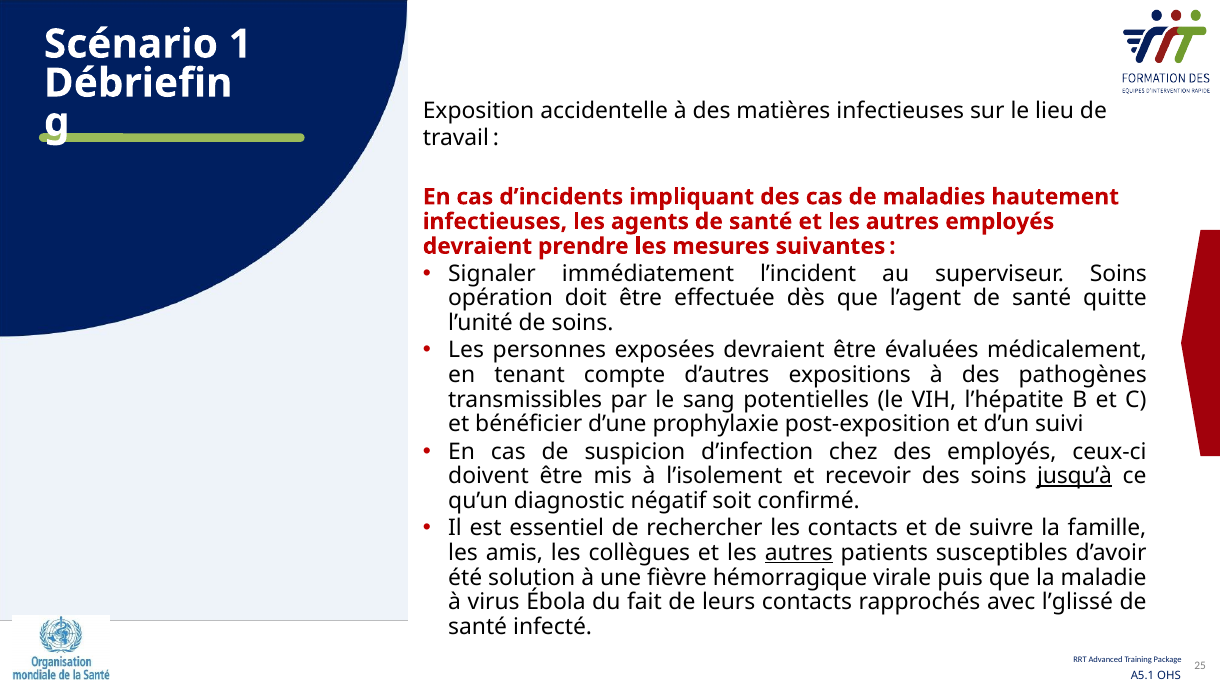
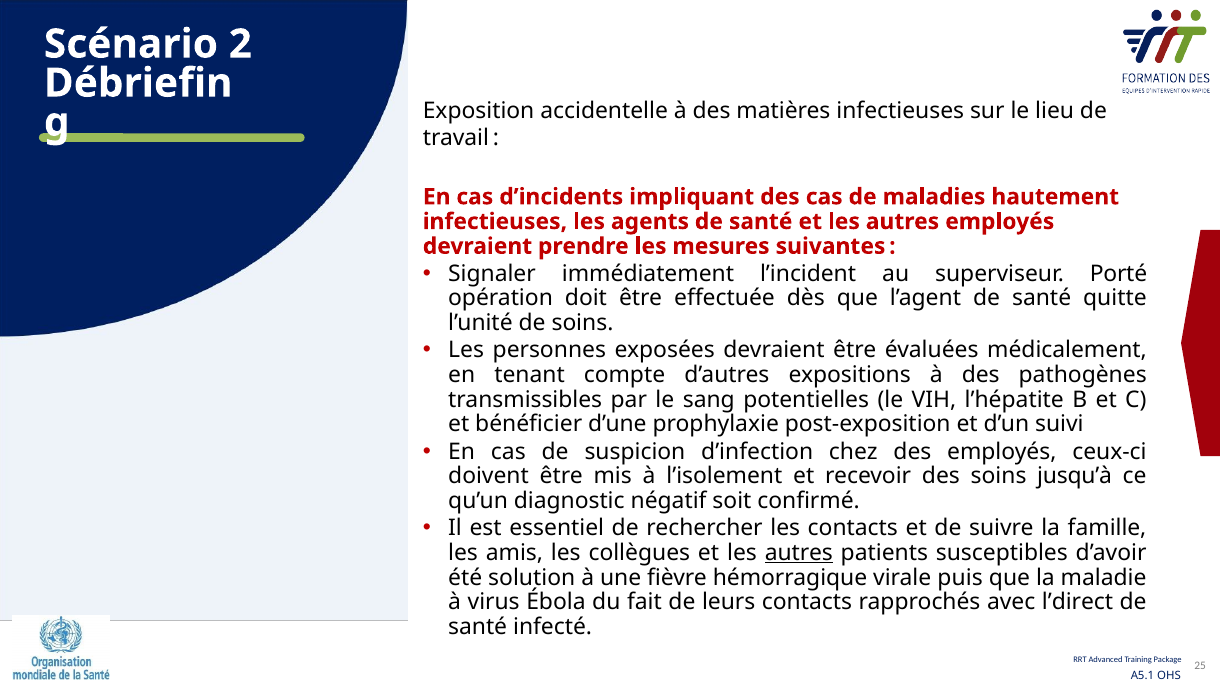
1: 1 -> 2 (240, 44)
superviseur Soins: Soins -> Porté (1118, 274)
jusqu’à underline: present -> none (1075, 476)
l’glissé: l’glissé -> l’direct (1078, 603)
